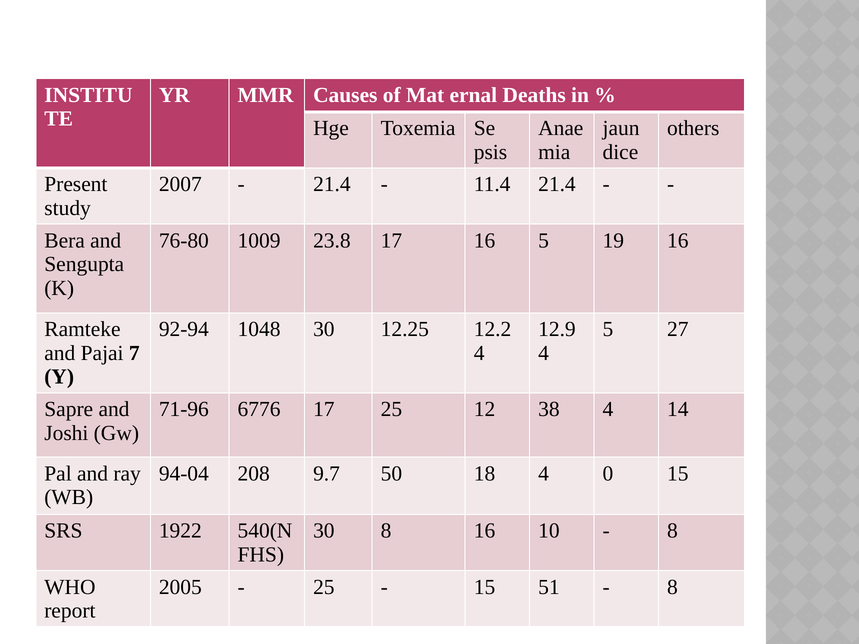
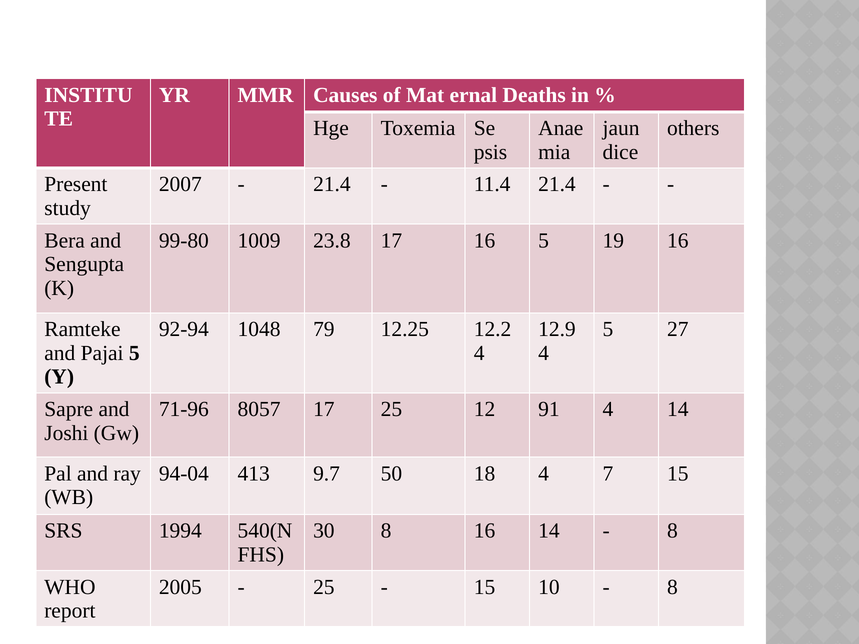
76-80: 76-80 -> 99-80 (184, 241)
1048 30: 30 -> 79 (324, 329)
Pajai 7: 7 -> 5 (134, 353)
6776: 6776 -> 8057 (259, 409)
38: 38 -> 91 (549, 409)
208: 208 -> 413 (254, 474)
0: 0 -> 7 (608, 474)
1922: 1922 -> 1994 (180, 531)
16 10: 10 -> 14 (549, 531)
51: 51 -> 10 (549, 587)
